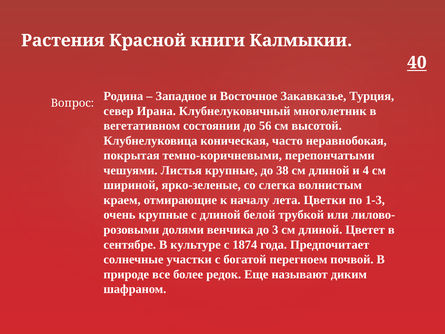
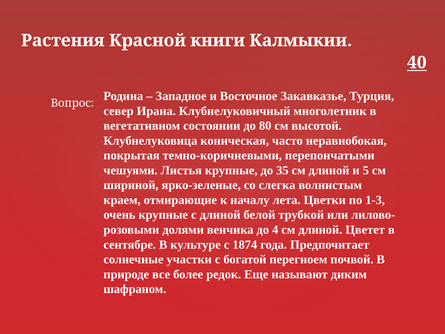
56: 56 -> 80 (265, 126)
38: 38 -> 35 (282, 170)
4: 4 -> 5 (366, 170)
3: 3 -> 4 (275, 230)
